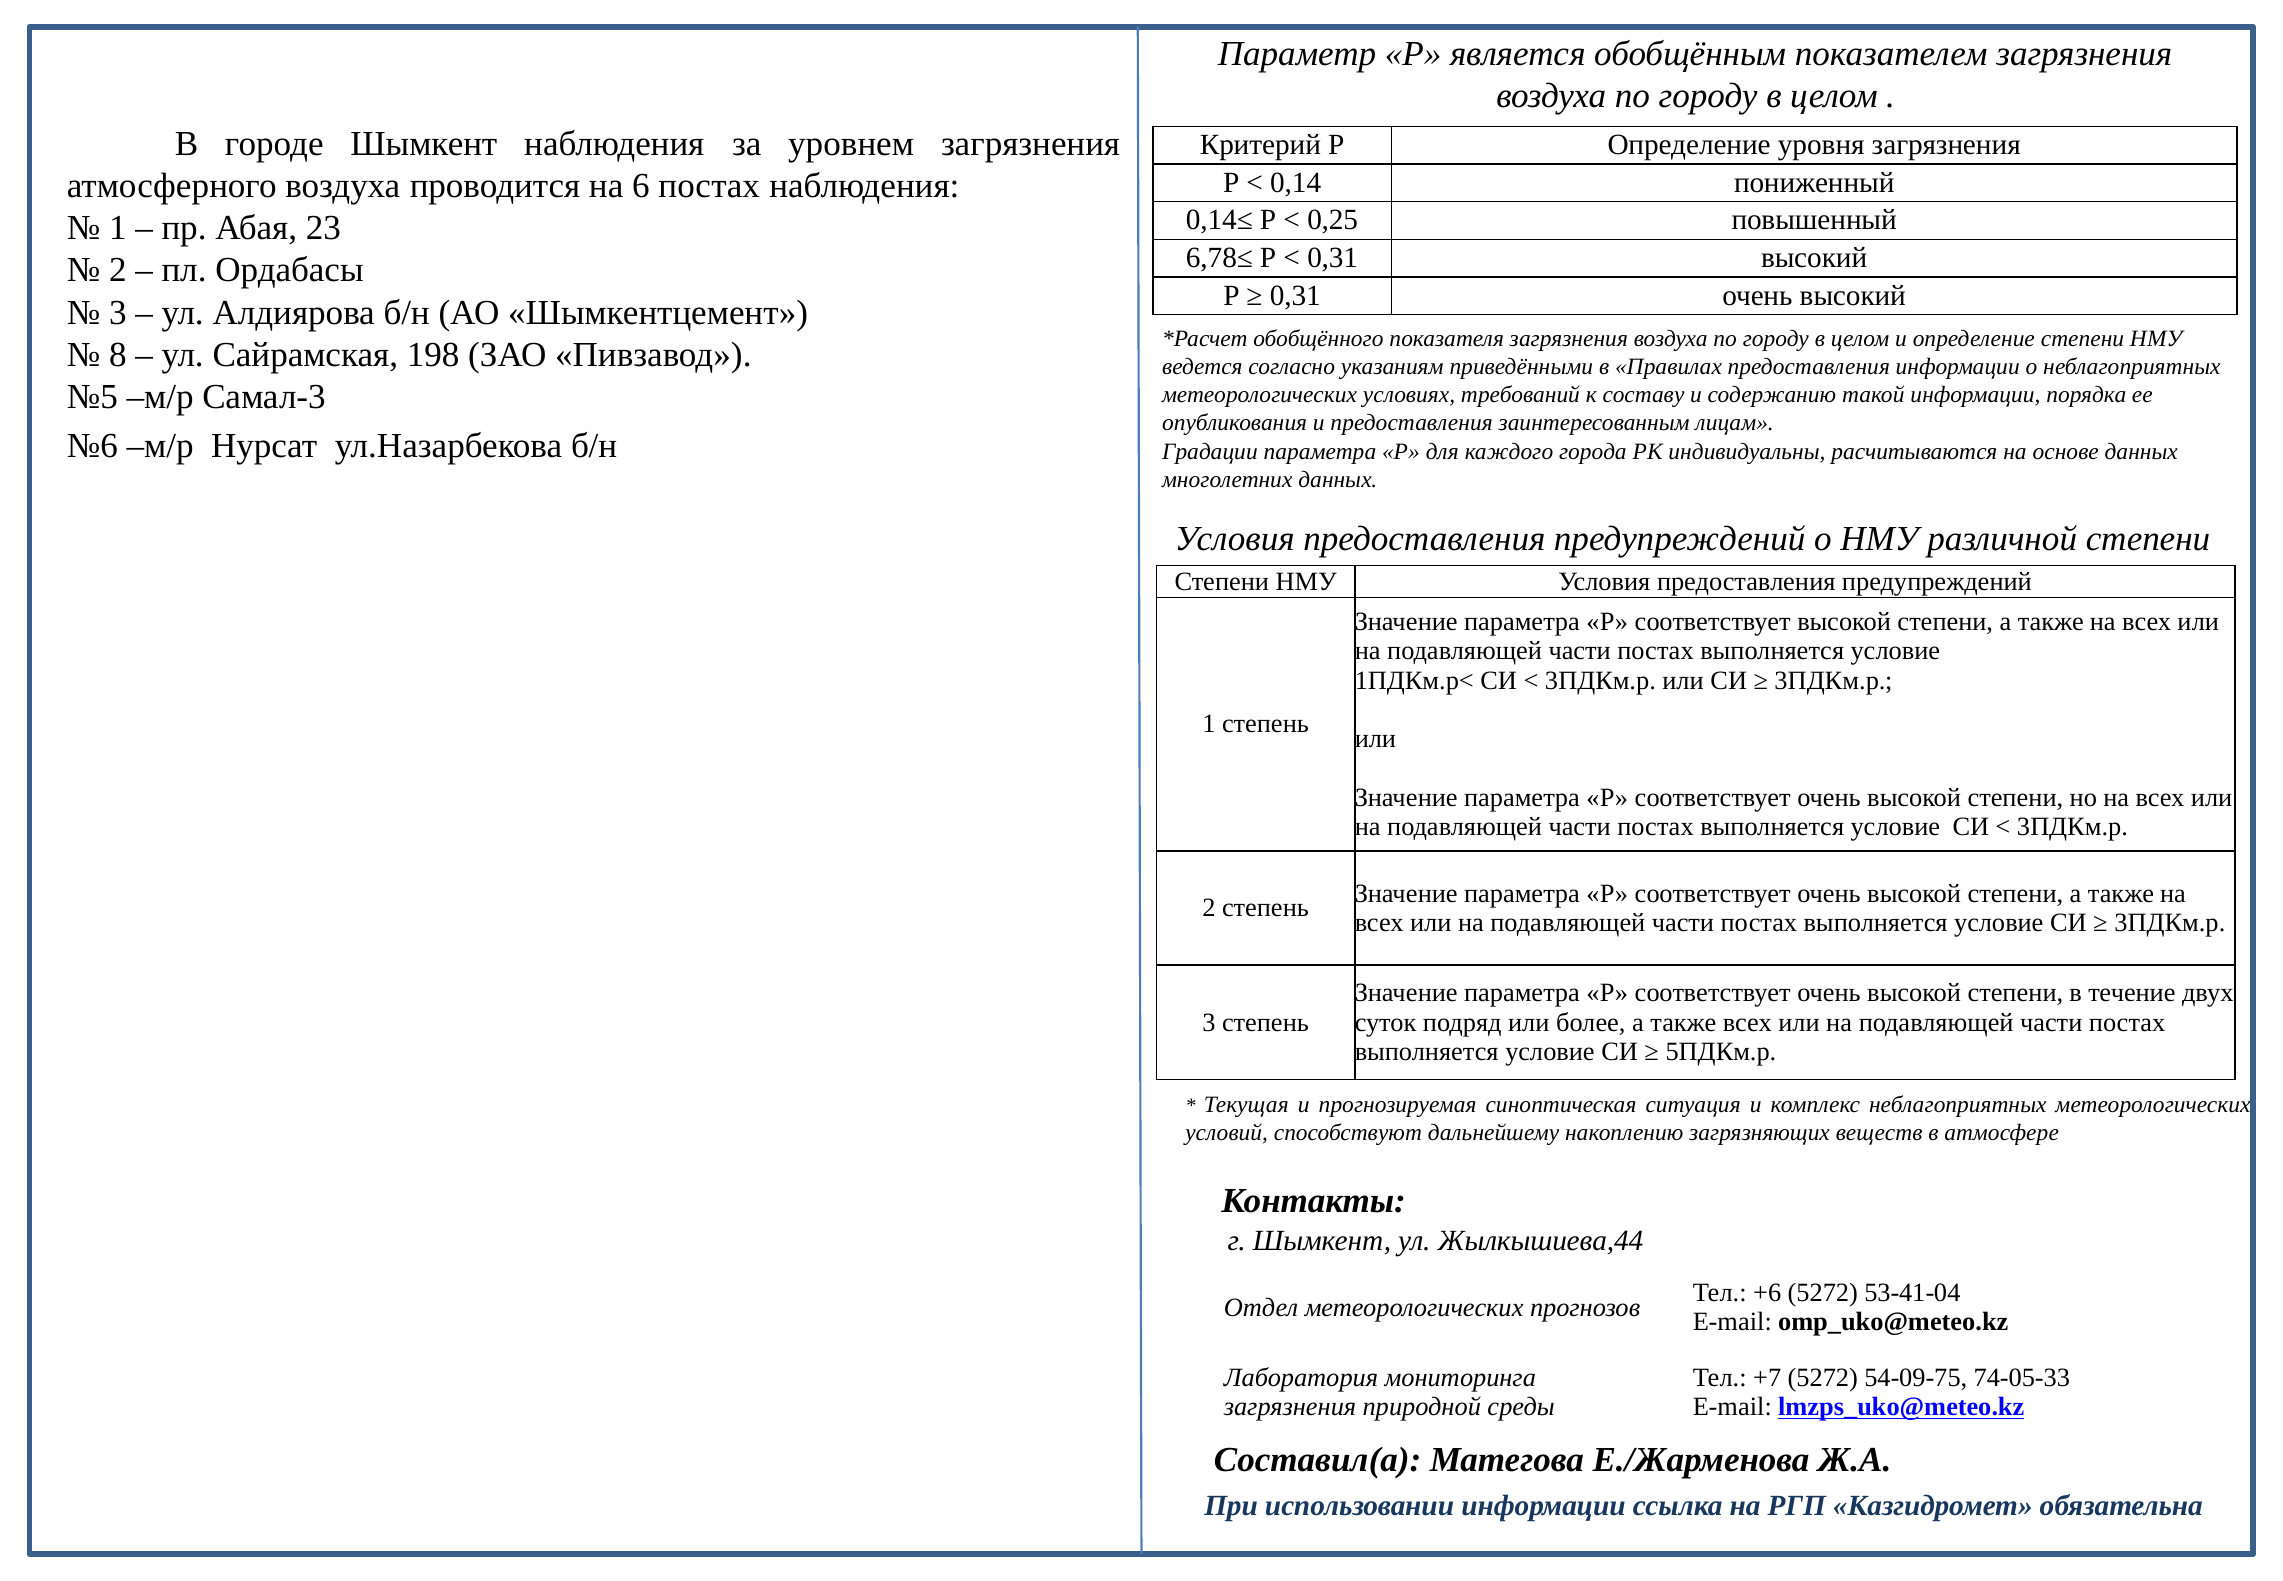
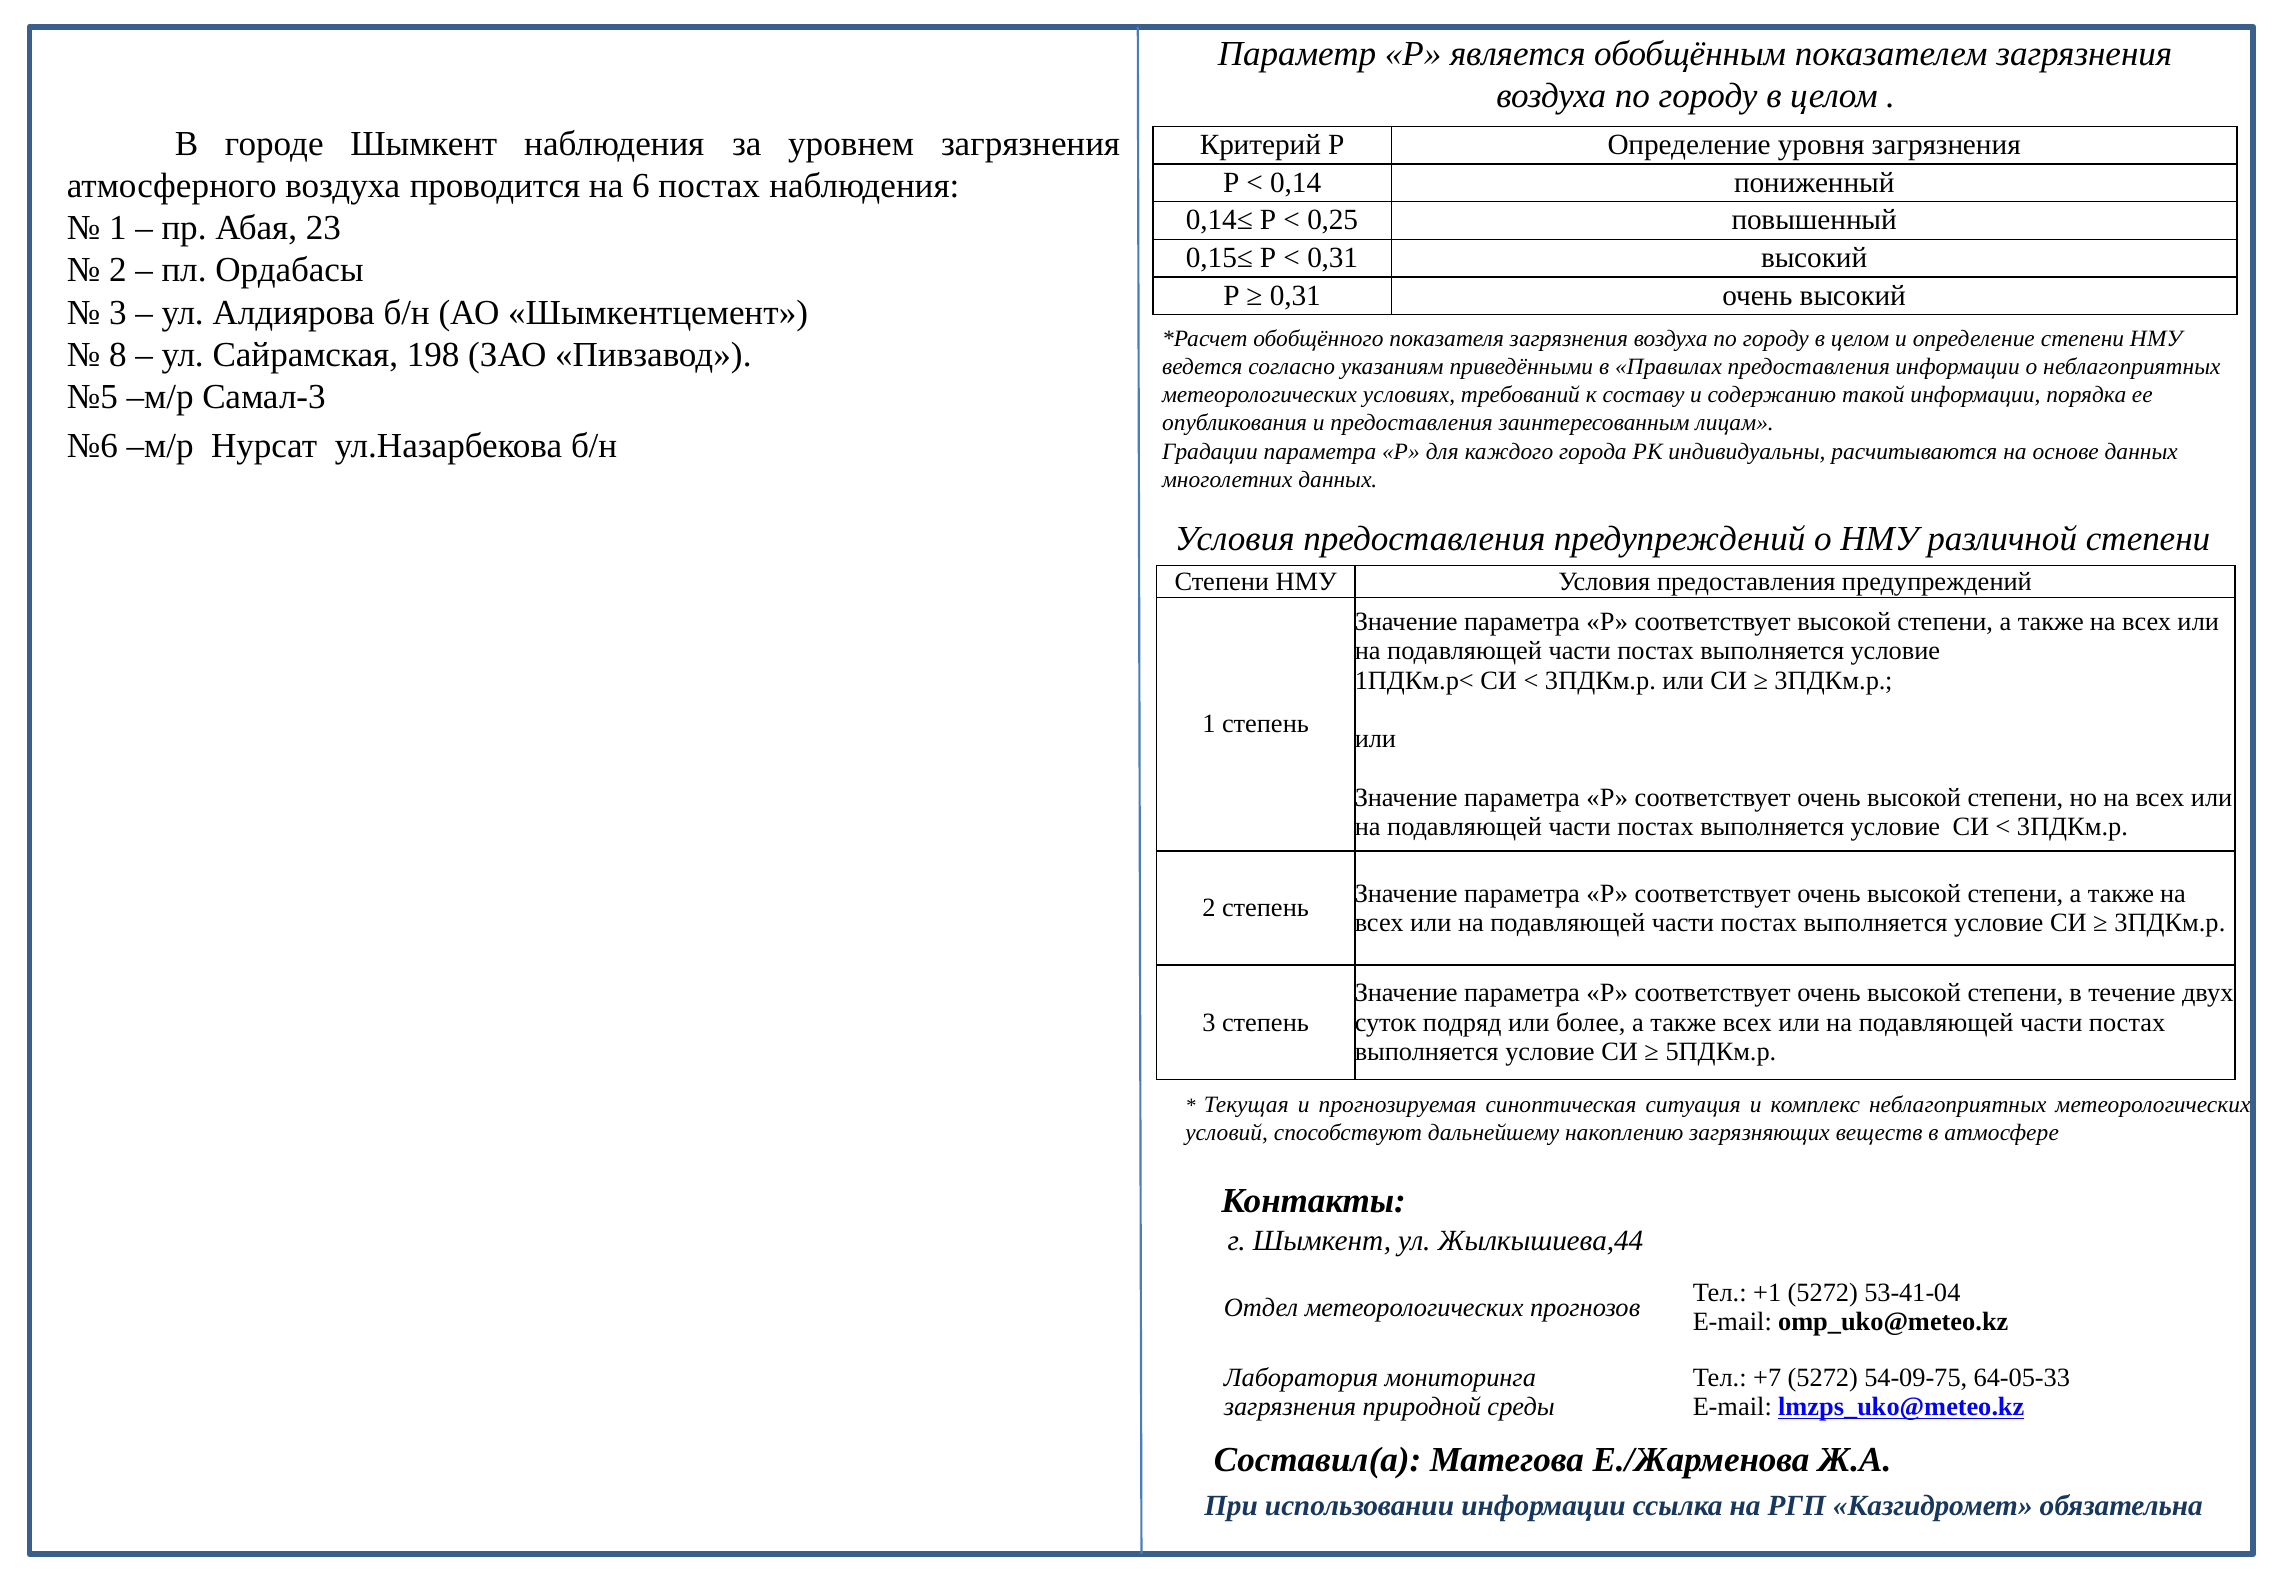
6,78≤: 6,78≤ -> 0,15≤ (1219, 258)
+6: +6 -> +1 (1767, 1293)
74-05-33: 74-05-33 -> 64-05-33 (2022, 1377)
